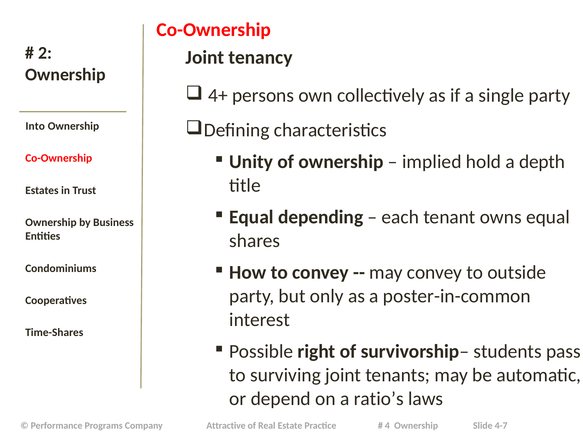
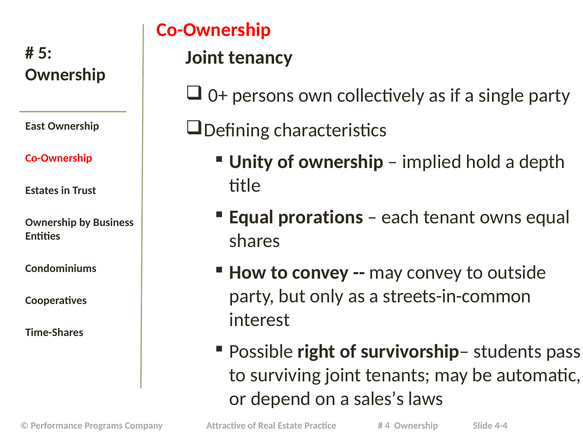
2: 2 -> 5 (45, 53)
4+: 4+ -> 0+ (218, 95)
Into: Into -> East (35, 126)
depending: depending -> prorations (321, 217)
poster-in-common: poster-in-common -> streets-in-common (457, 296)
ratio’s: ratio’s -> sales’s (379, 399)
4-7: 4-7 -> 4-4 (501, 426)
